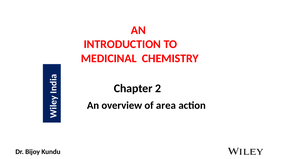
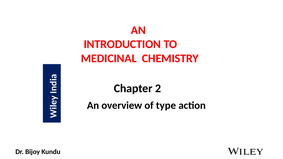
area: area -> type (166, 106)
